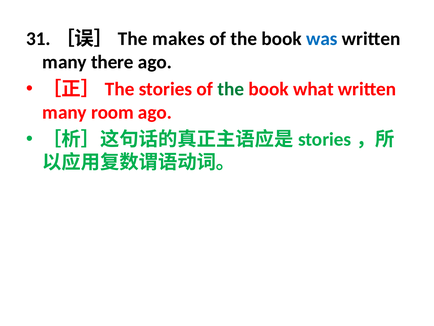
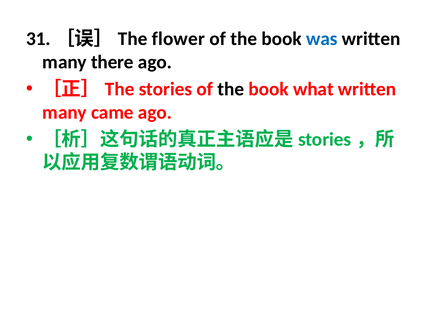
makes: makes -> flower (178, 39)
the colour: green -> black (231, 89)
room: room -> came (112, 112)
